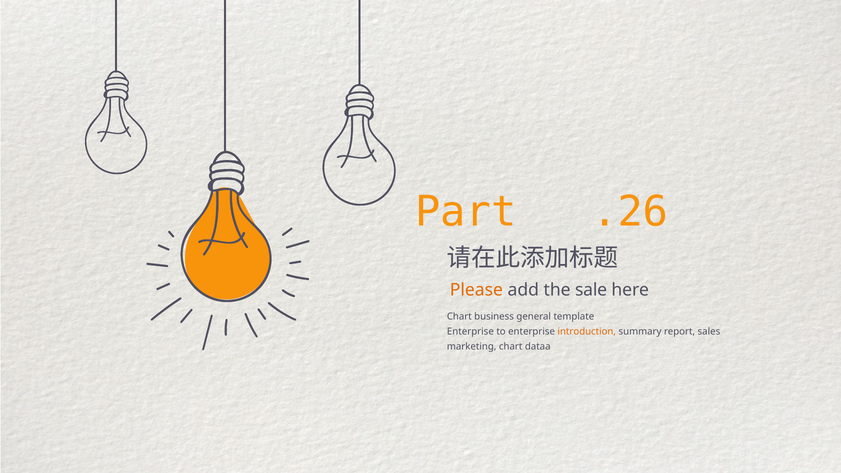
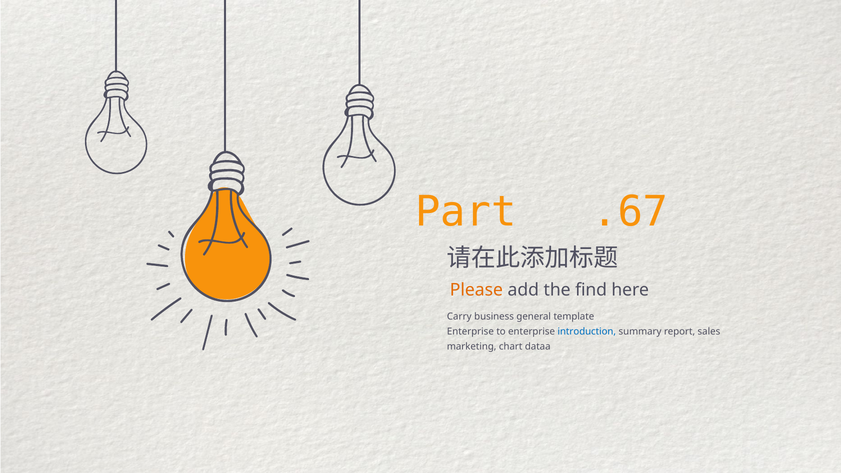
.26: .26 -> .67 (630, 212)
sale: sale -> find (591, 290)
Chart: Chart -> Carry (459, 317)
introduction colour: orange -> blue (587, 332)
